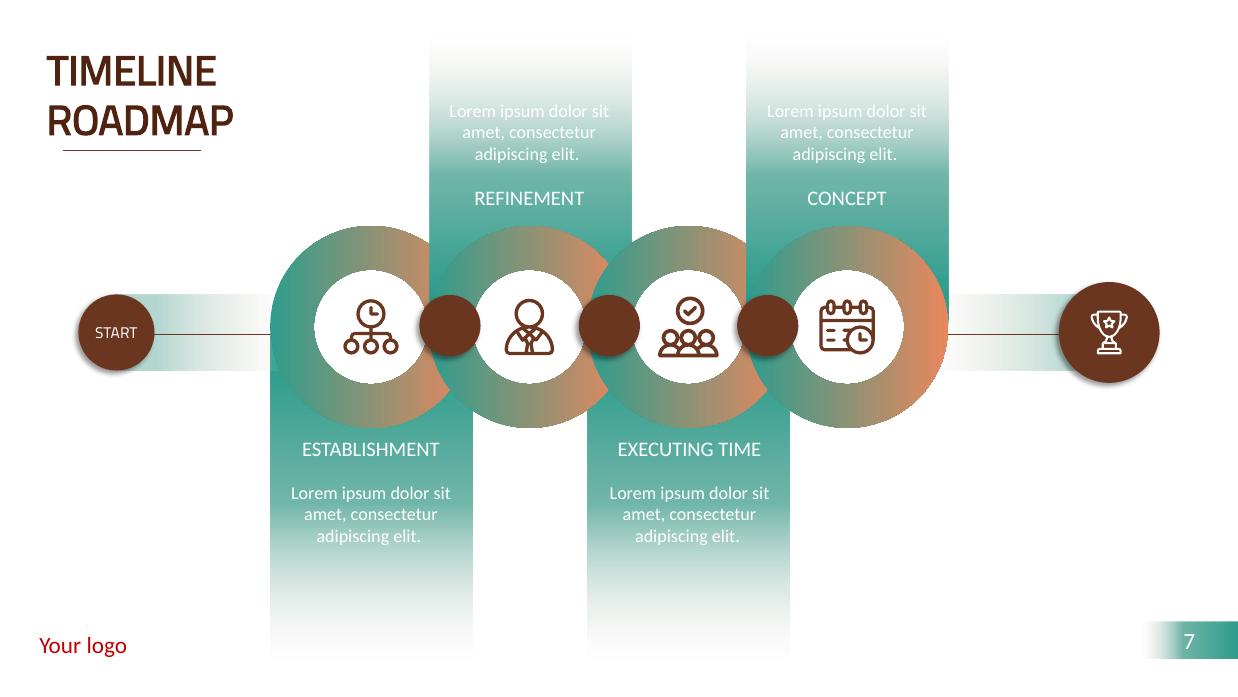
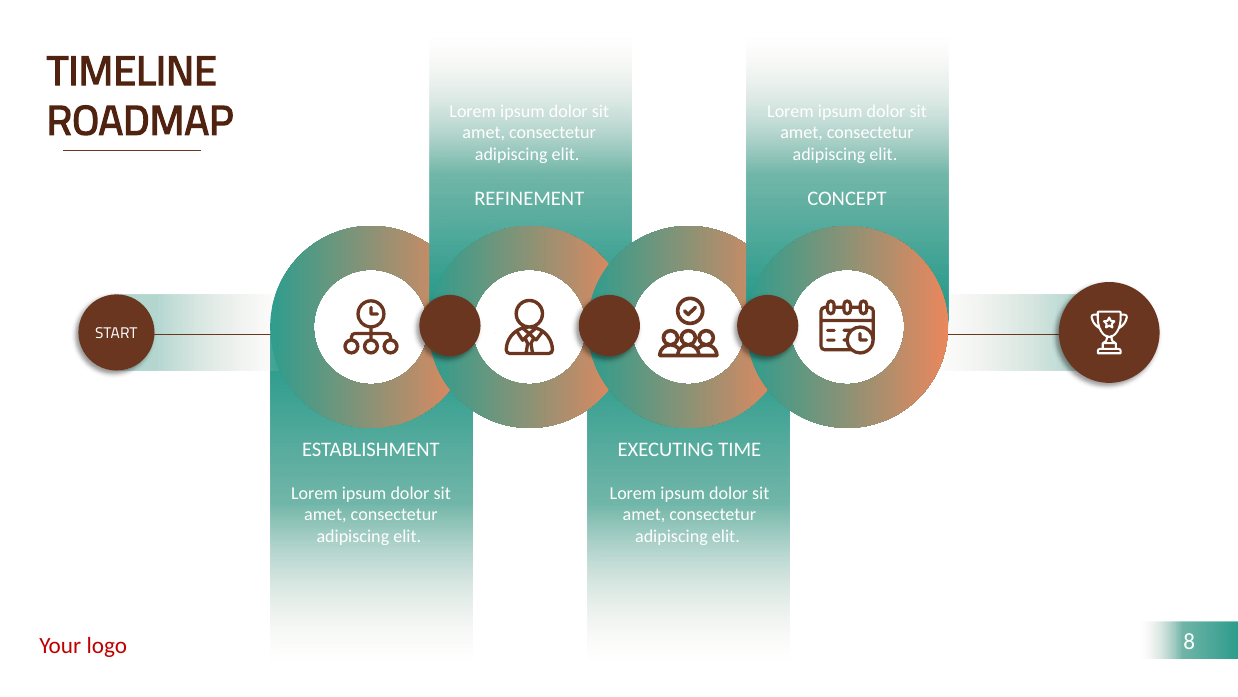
7: 7 -> 8 (1189, 641)
